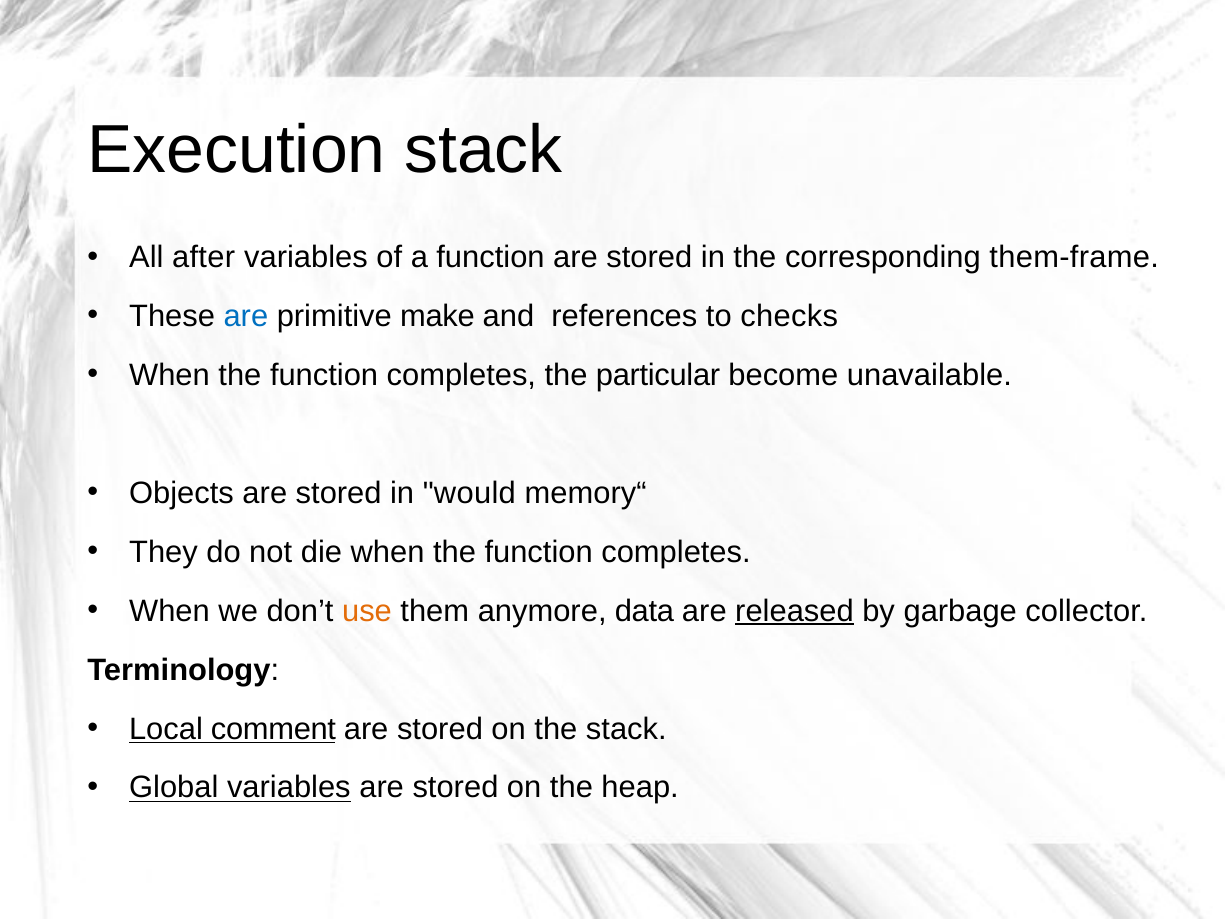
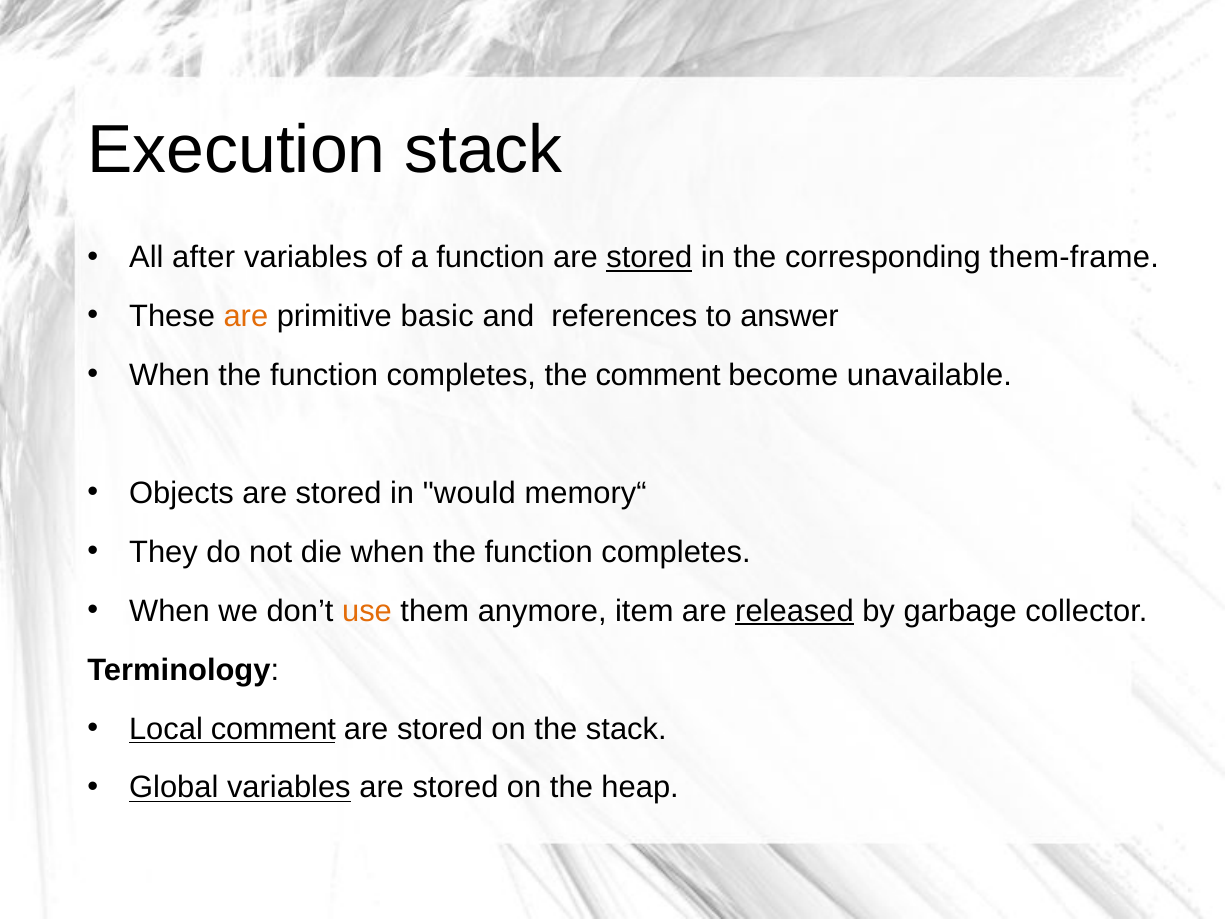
stored underline: none -> present (649, 258)
are colour: blue -> orange (246, 316)
make: make -> basic (437, 316)
checks: checks -> answer (789, 316)
the particular: particular -> comment (658, 375)
data: data -> item (644, 611)
